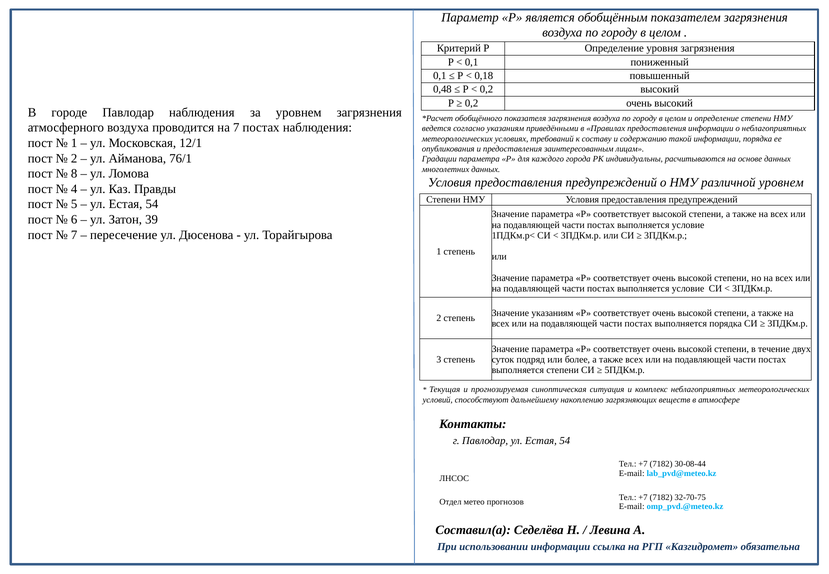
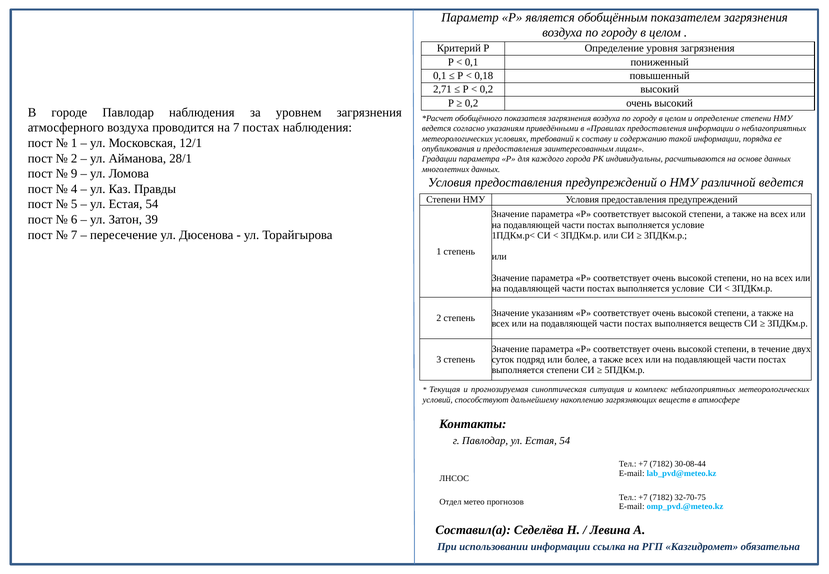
0,48: 0,48 -> 2,71 (442, 89)
76/1: 76/1 -> 28/1 (181, 158)
8: 8 -> 9 (74, 174)
различной уровнем: уровнем -> ведется (781, 183)
выполняется порядка: порядка -> веществ (726, 323)
